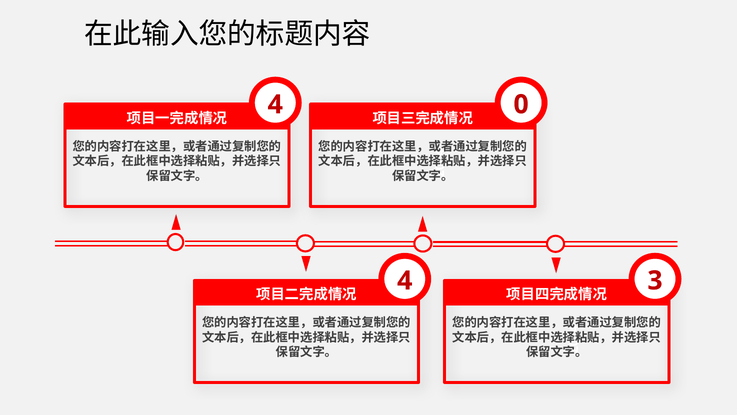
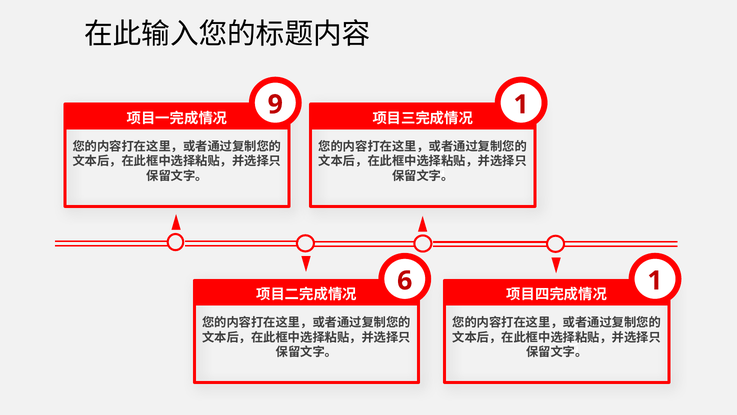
4: 4 -> 9 (275, 104)
0: 0 -> 1 (521, 104)
3: 3 -> 1 (655, 280)
4: 4 -> 6 (405, 280)
